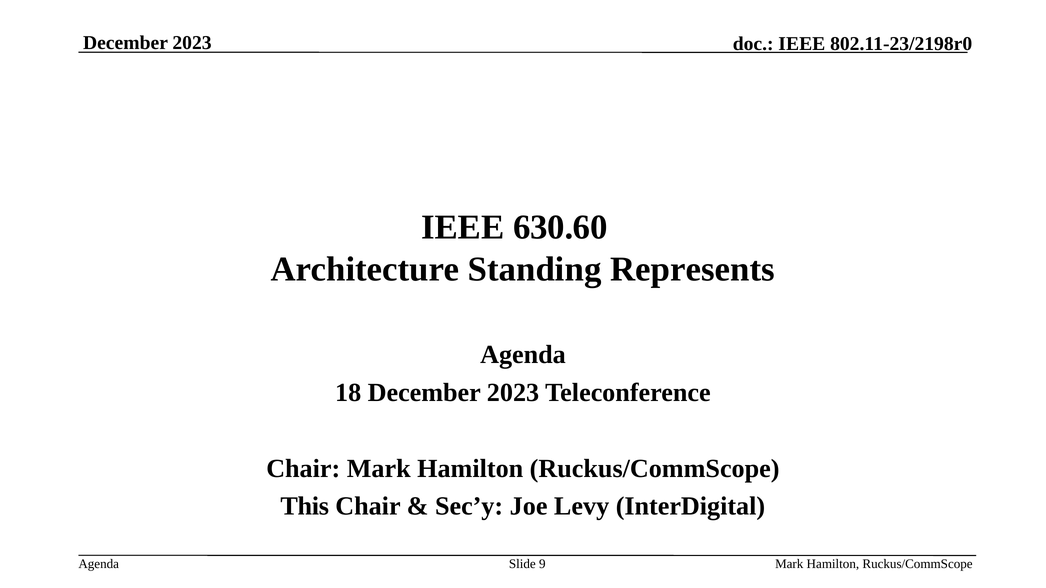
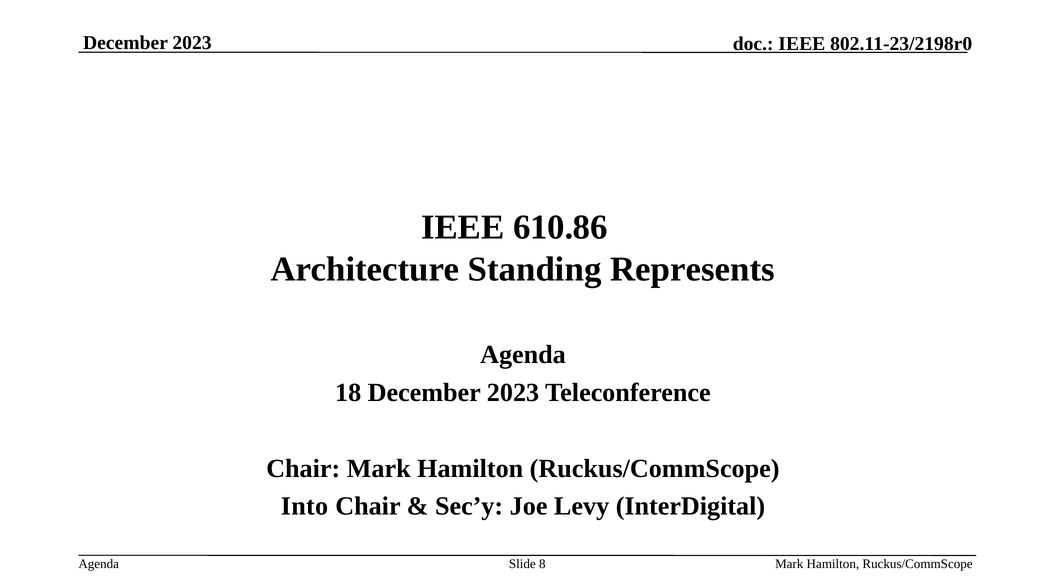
630.60: 630.60 -> 610.86 (560, 227)
This: This -> Into (304, 507)
9: 9 -> 8 (542, 564)
